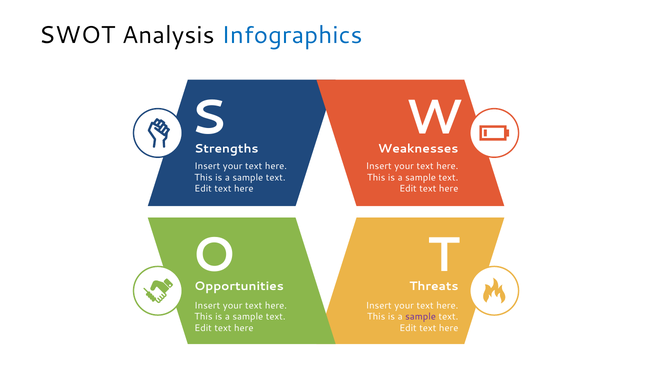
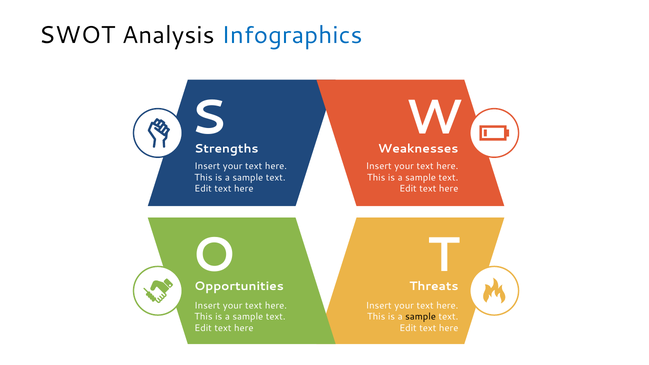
sample colour: purple -> black (421, 317)
